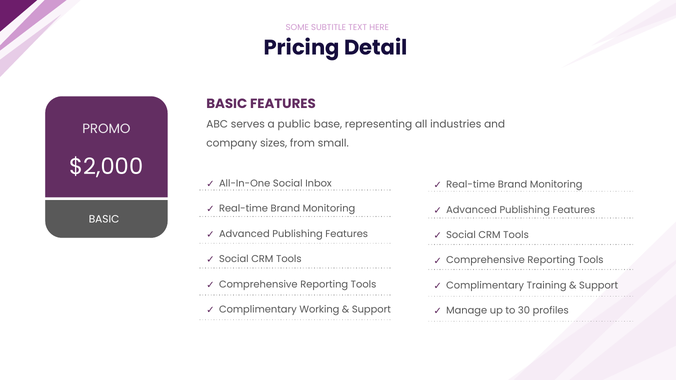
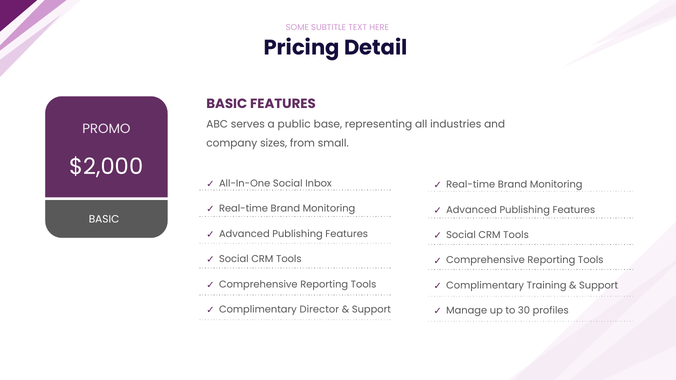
Working: Working -> Director (319, 310)
